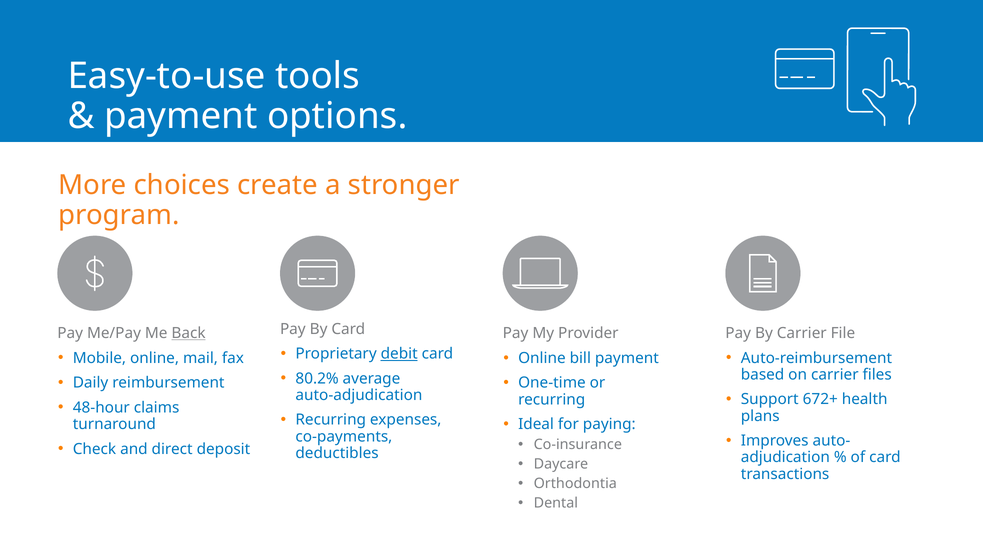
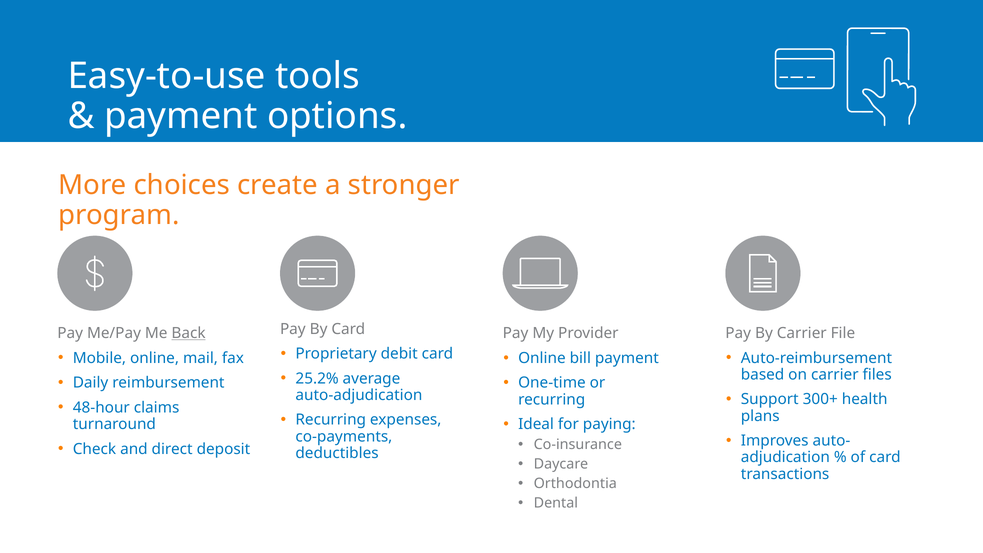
debit underline: present -> none (399, 354)
80.2%: 80.2% -> 25.2% (317, 378)
672+: 672+ -> 300+ (820, 399)
